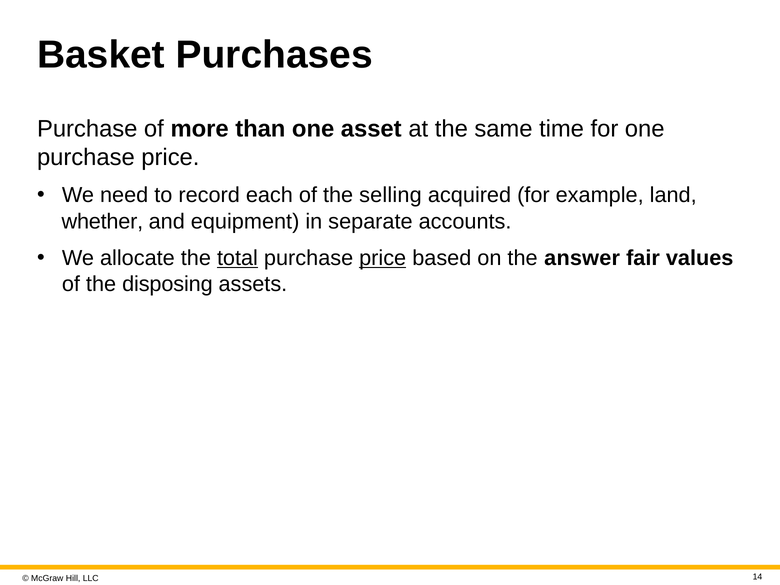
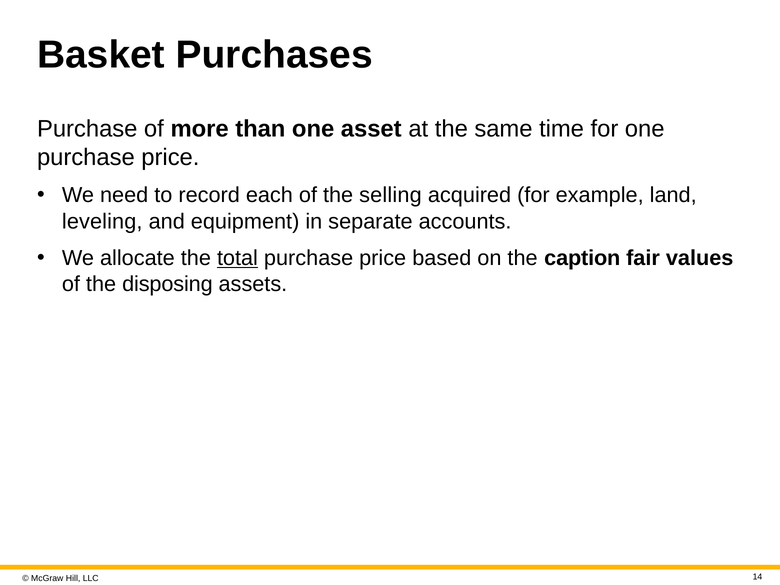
whether: whether -> leveling (102, 221)
price underline: present -> none (383, 258)
answer: answer -> caption (582, 258)
